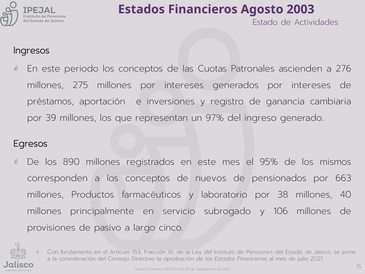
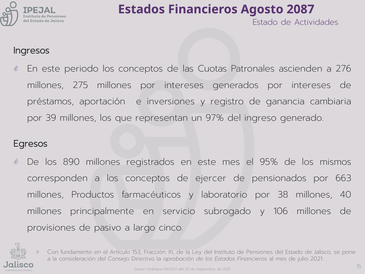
2003: 2003 -> 2087 (300, 9)
nuevos: nuevos -> ejercer (211, 178)
